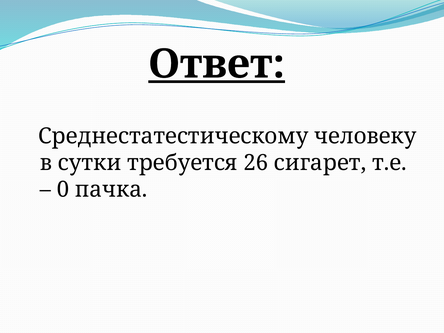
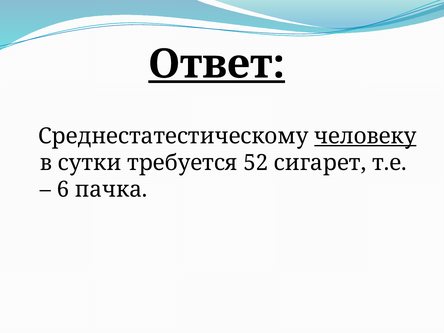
человеку underline: none -> present (365, 136)
26: 26 -> 52 (256, 163)
0: 0 -> 6 (63, 189)
